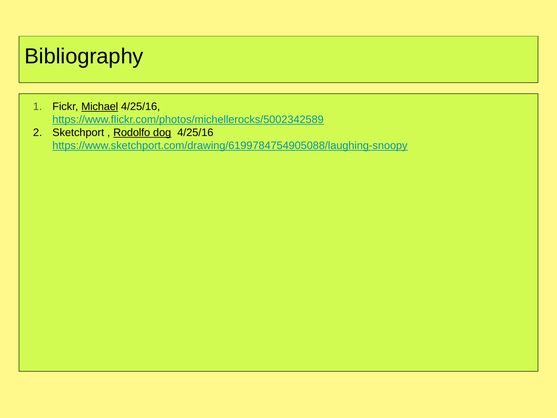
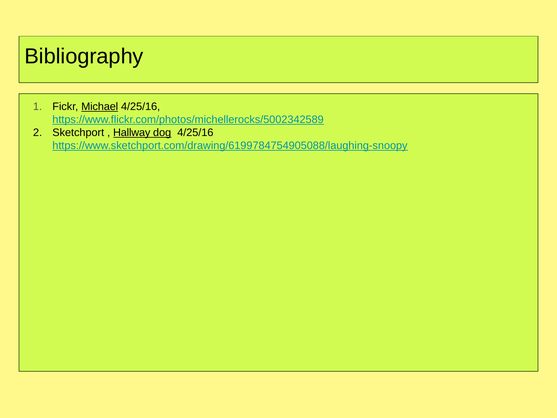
Rodolfo: Rodolfo -> Hallway (132, 132)
